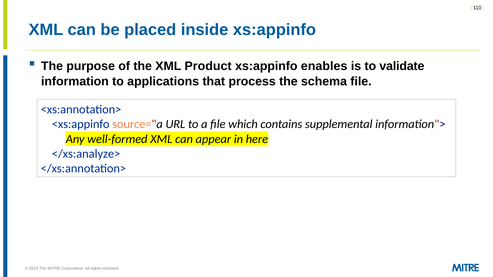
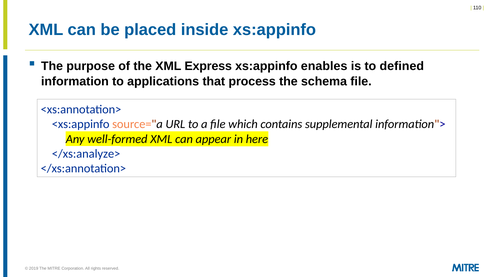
Product: Product -> Express (208, 66)
validate: validate -> defined (402, 66)
